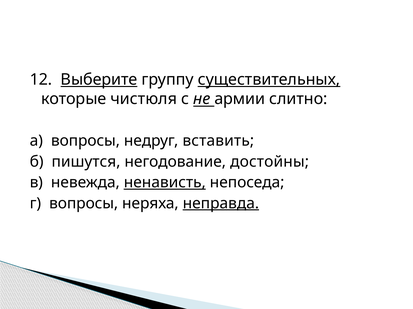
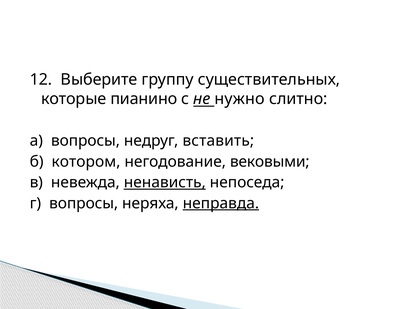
Выберите underline: present -> none (99, 80)
существительных underline: present -> none (269, 80)
чистюля: чистюля -> пианино (144, 99)
армии: армии -> нужно (240, 99)
пишутся: пишутся -> котором (86, 162)
достойны: достойны -> вековыми (270, 162)
